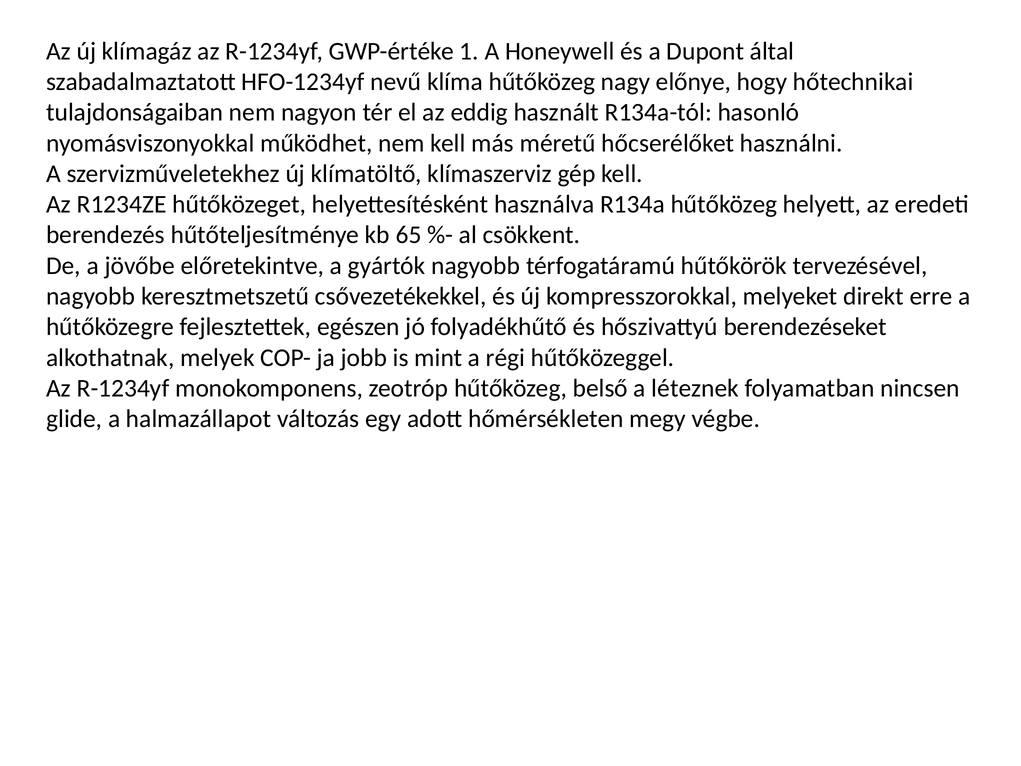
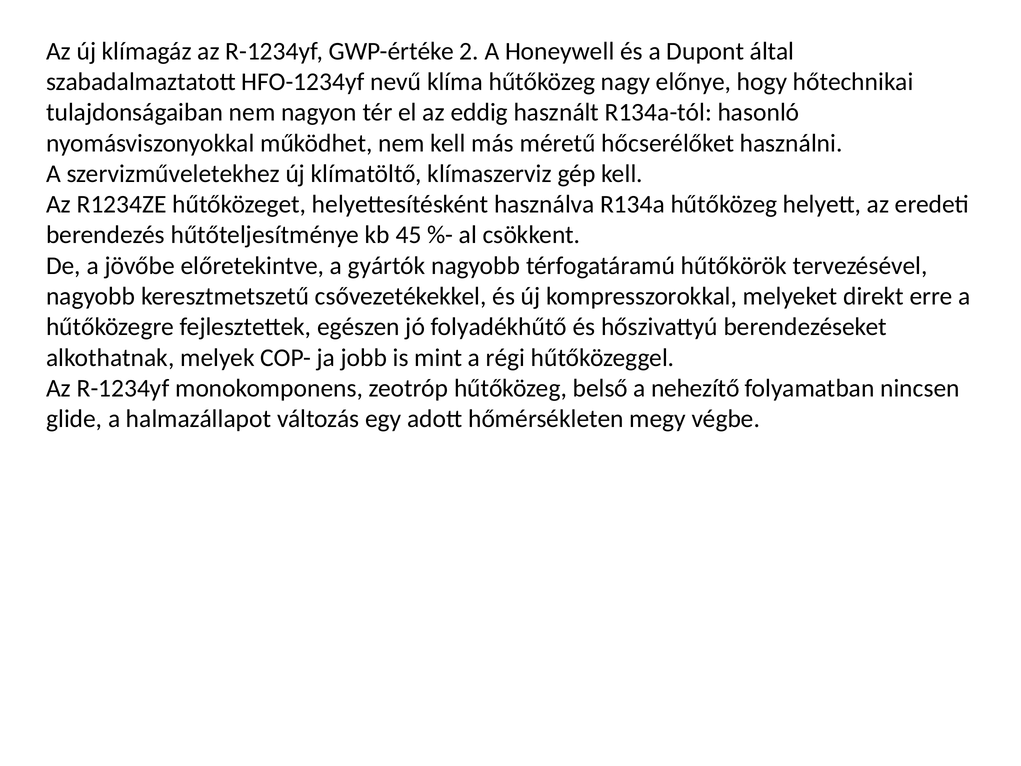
1: 1 -> 2 (469, 51)
65: 65 -> 45 (409, 235)
léteznek: léteznek -> nehezítő (695, 388)
